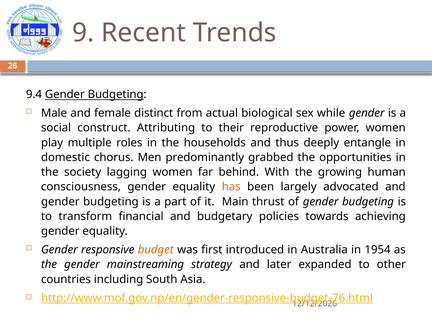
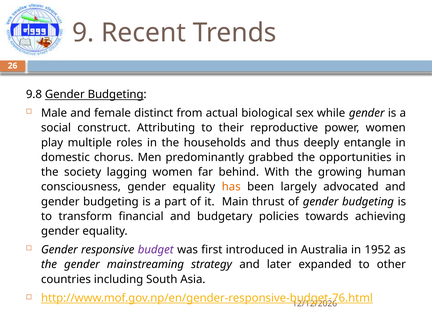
9.4: 9.4 -> 9.8 (34, 95)
budget colour: orange -> purple (156, 250)
1954: 1954 -> 1952 (378, 250)
